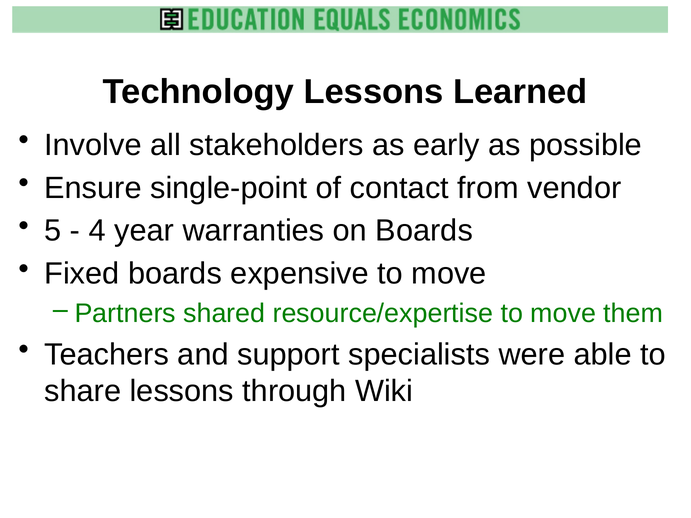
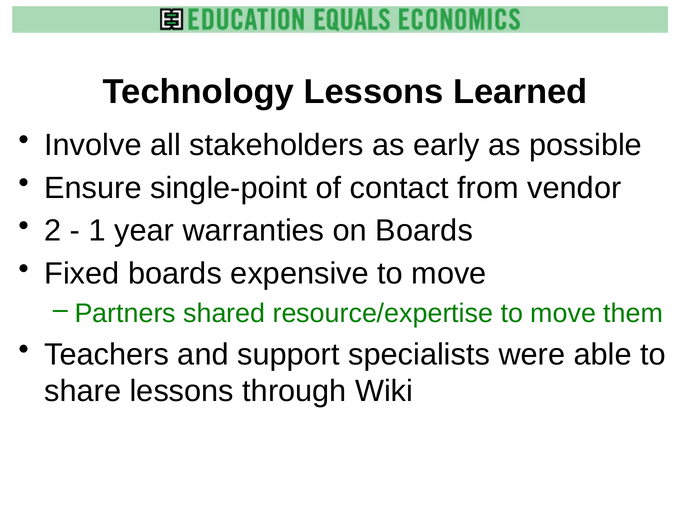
5: 5 -> 2 (53, 231)
4: 4 -> 1 (97, 231)
